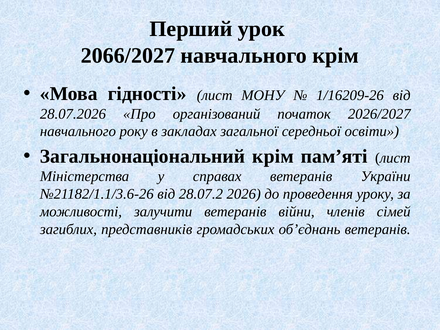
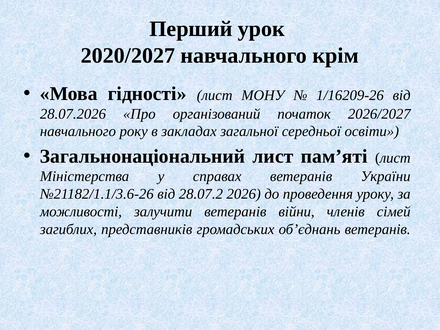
2066/2027: 2066/2027 -> 2020/2027 (128, 55)
Загальнонаціональний крім: крім -> лист (273, 156)
